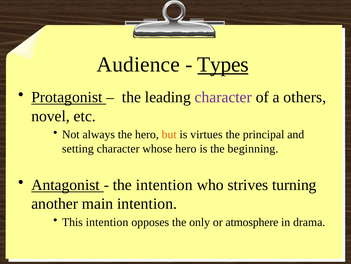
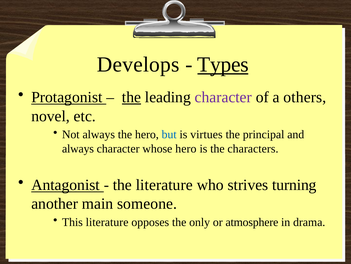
Audience: Audience -> Develops (138, 64)
the underline: none -> present (131, 97)
but colour: orange -> blue (169, 134)
setting: setting -> always (78, 148)
beginning: beginning -> characters (253, 148)
the intention: intention -> literature (164, 184)
main intention: intention -> someone (147, 203)
This intention: intention -> literature (107, 222)
